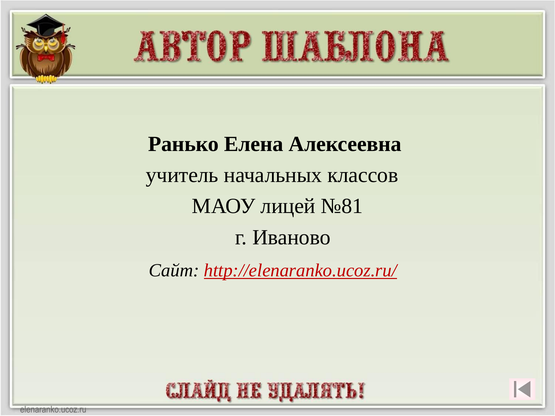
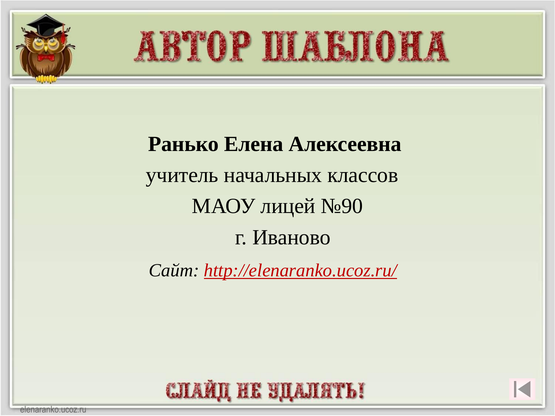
№81: №81 -> №90 (342, 206)
